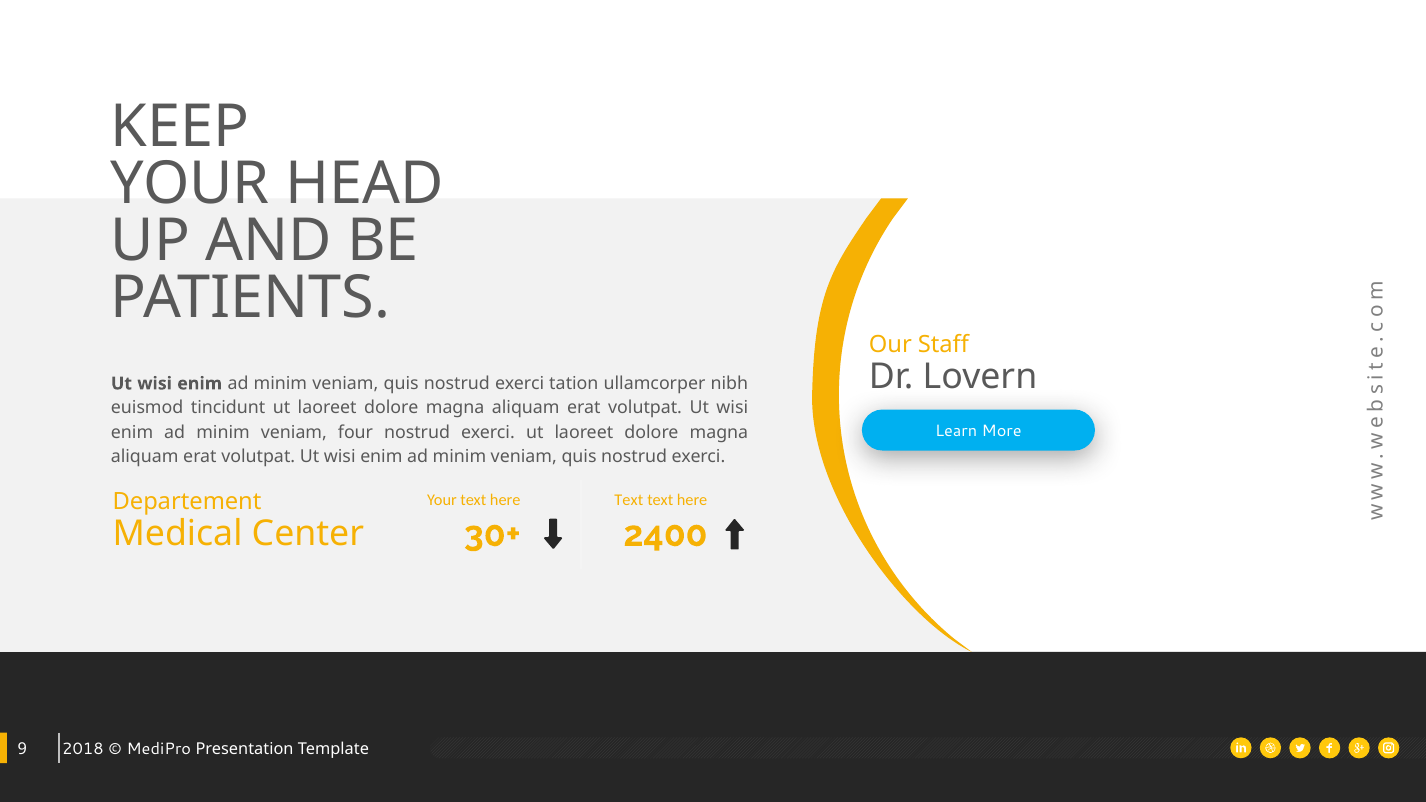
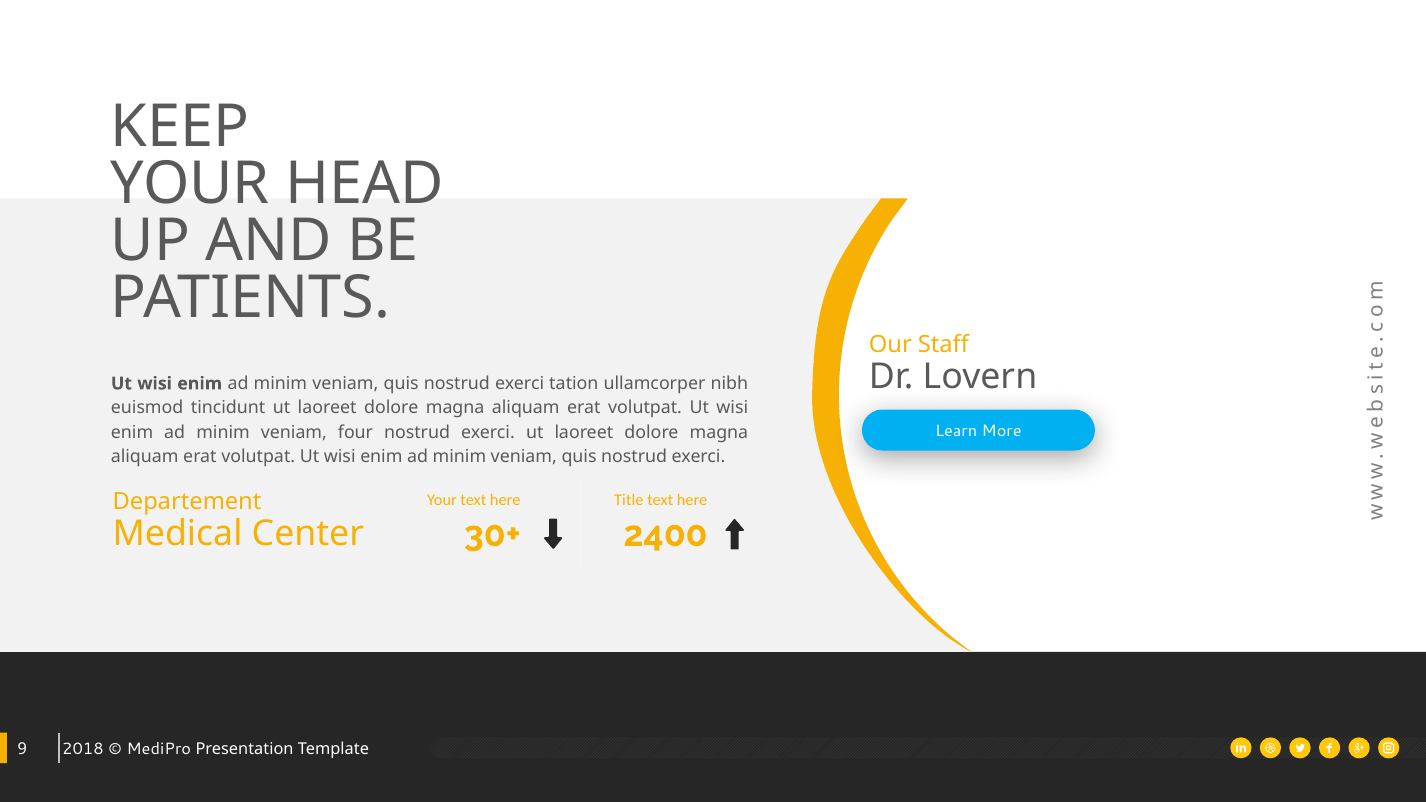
Text: Text -> Title (629, 500)
